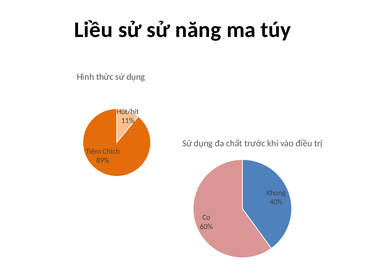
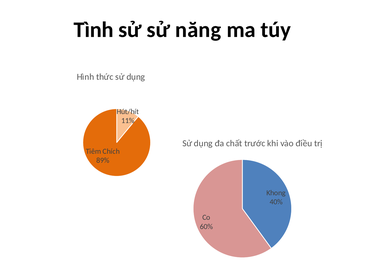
Liều: Liều -> Tình (94, 30)
